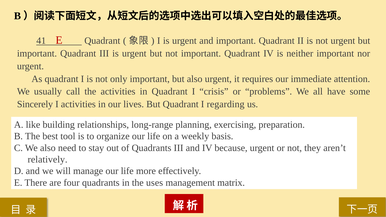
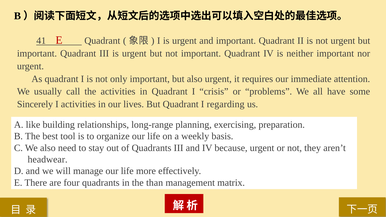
relatively: relatively -> headwear (48, 160)
uses: uses -> than (155, 183)
